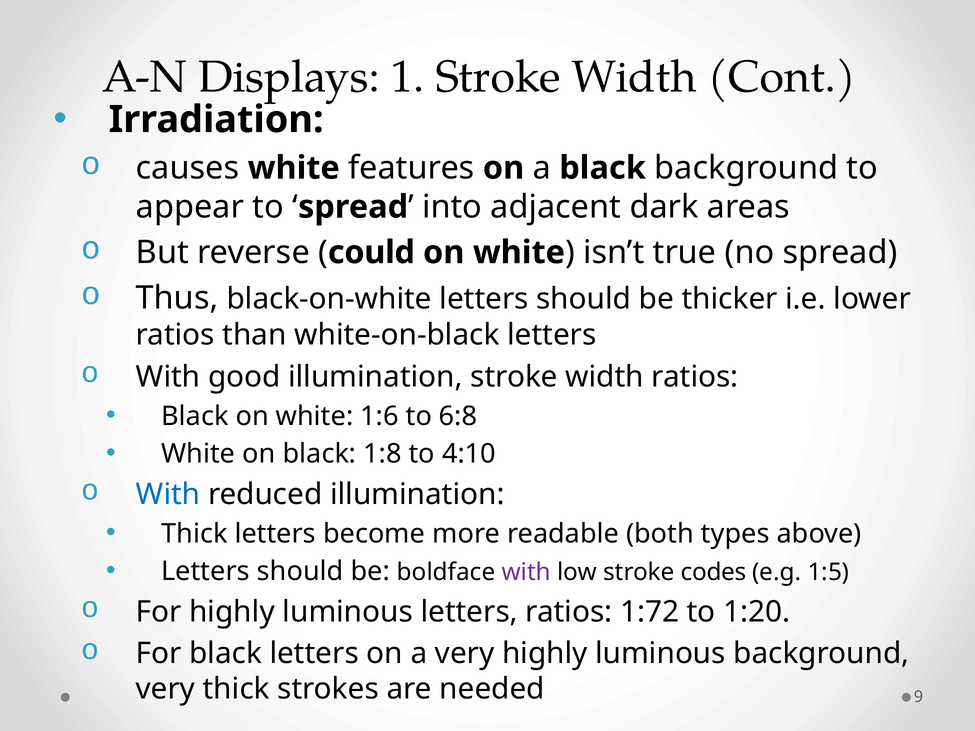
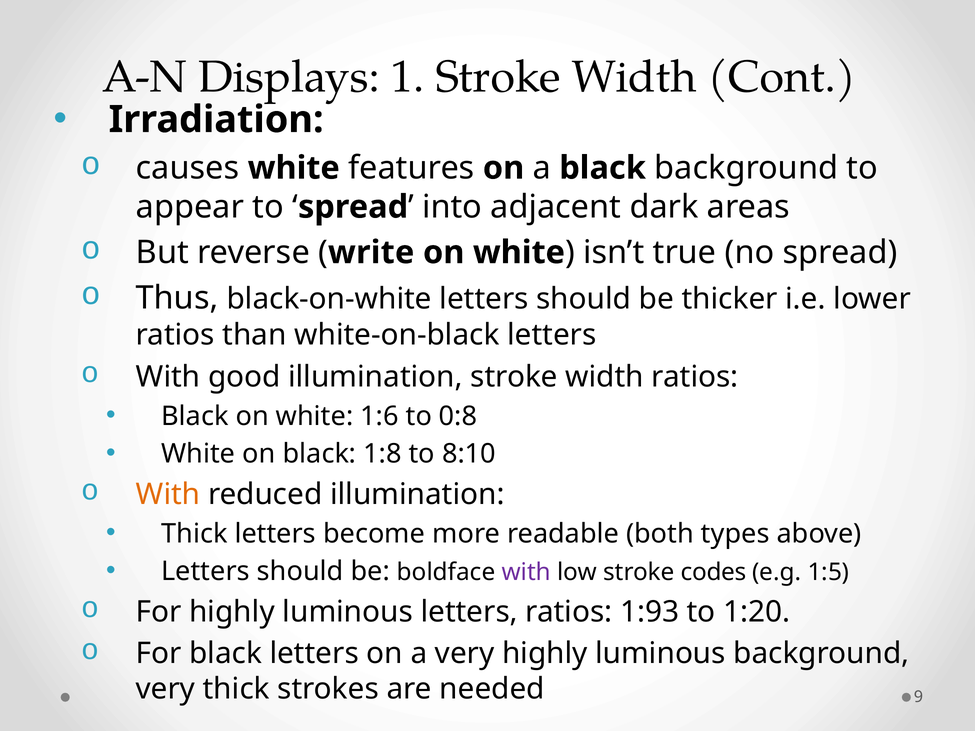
could: could -> write (371, 253)
6:8: 6:8 -> 0:8 (458, 416)
4:10: 4:10 -> 8:10 (469, 454)
With colour: blue -> orange (168, 494)
1:72: 1:72 -> 1:93 (650, 612)
